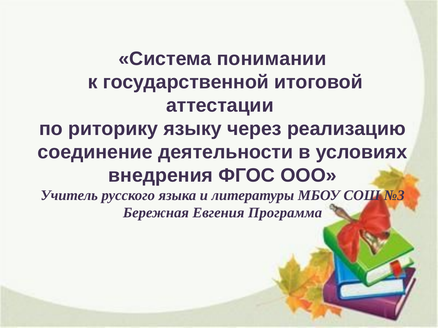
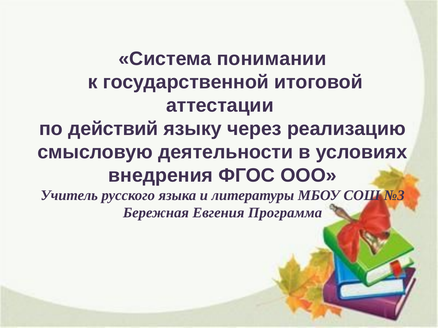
риторику: риторику -> действий (113, 129)
соединение: соединение -> смысловую (95, 152)
